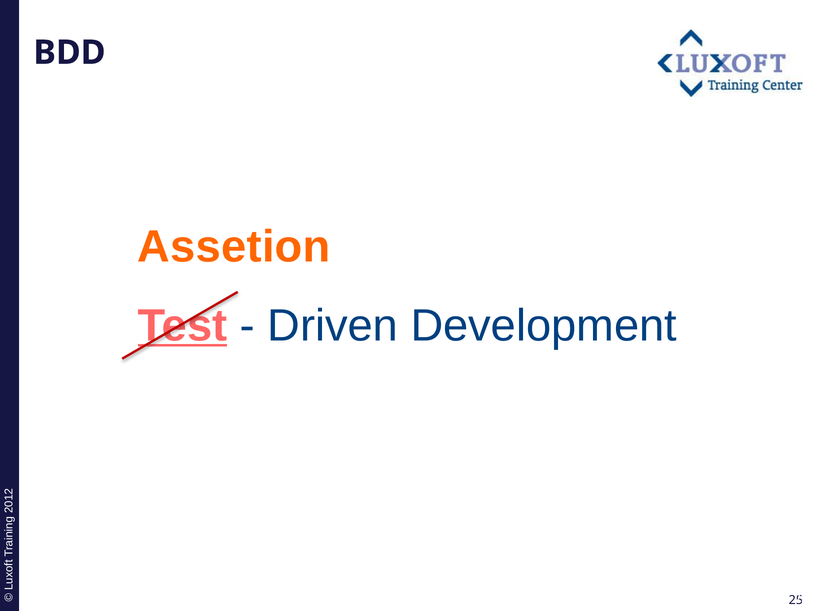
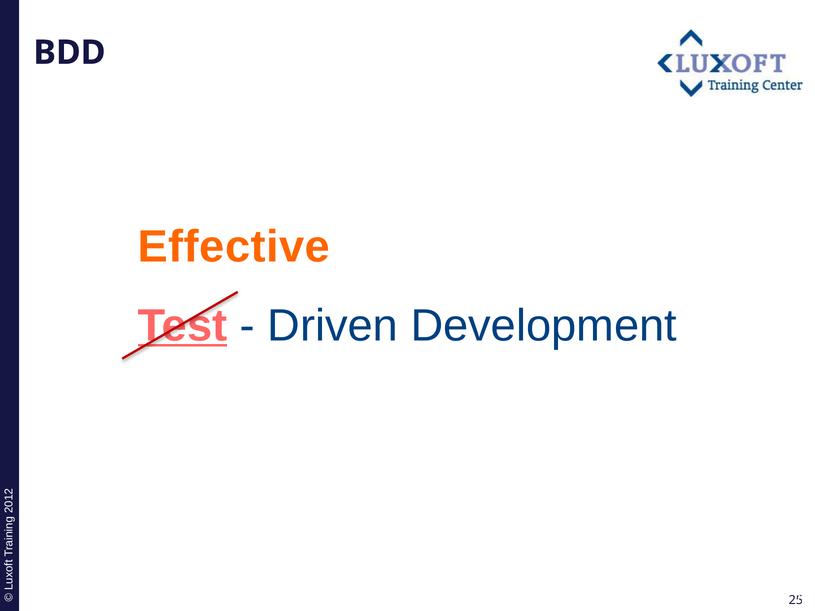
Assetion: Assetion -> Effective (234, 247)
